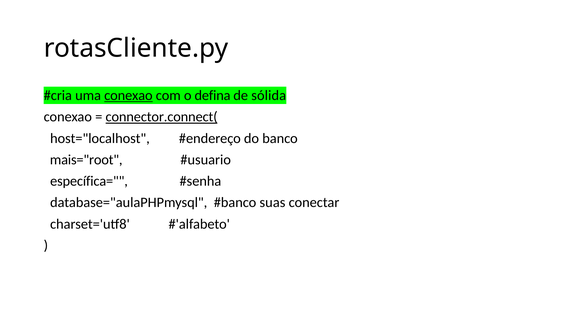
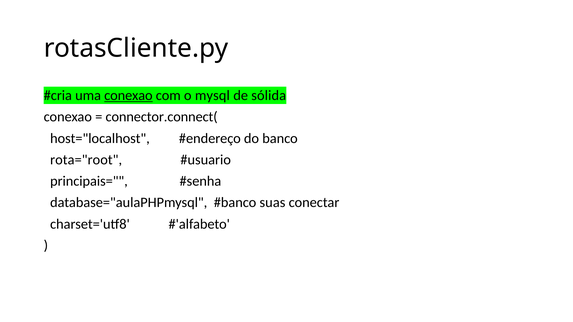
defina: defina -> mysql (212, 96)
connector.connect( underline: present -> none (162, 117)
mais="root: mais="root -> rota="root (86, 160)
específica=: específica= -> principais= (89, 181)
